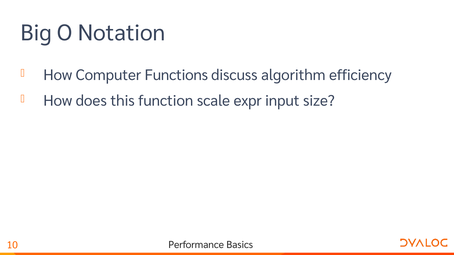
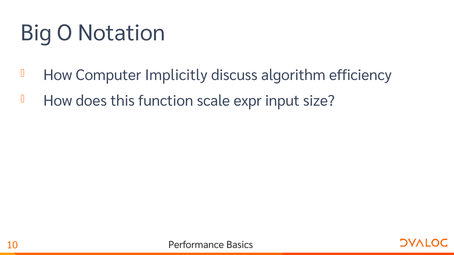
Functions: Functions -> Implicitly (176, 75)
